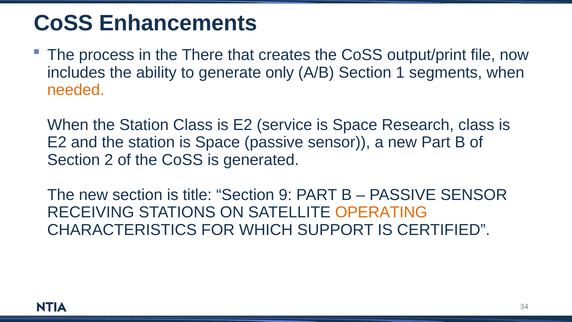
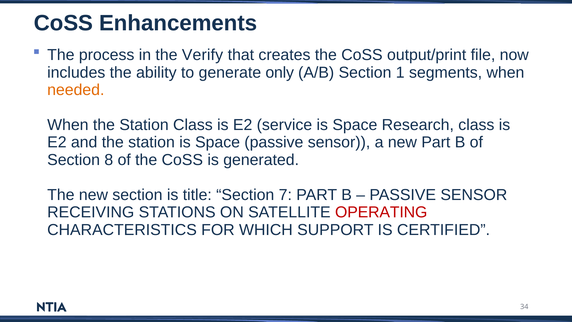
There: There -> Verify (202, 55)
2: 2 -> 8 (109, 160)
9: 9 -> 7 (285, 195)
OPERATING colour: orange -> red (381, 212)
